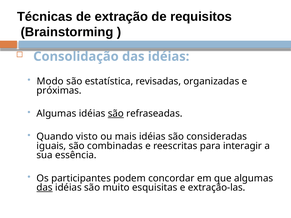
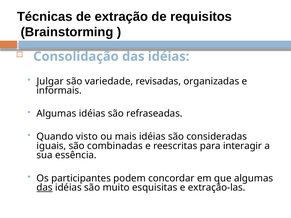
Modo: Modo -> Julgar (50, 81)
estatística: estatística -> variedade (109, 81)
próximas: próximas -> informais (59, 91)
são underline: present -> none (116, 114)
